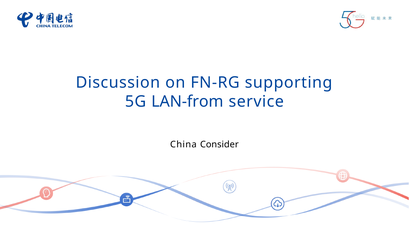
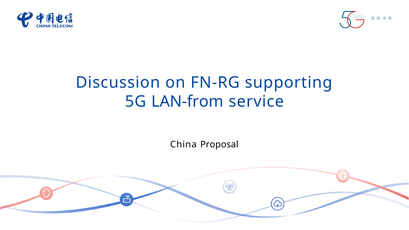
Consider: Consider -> Proposal (219, 145)
